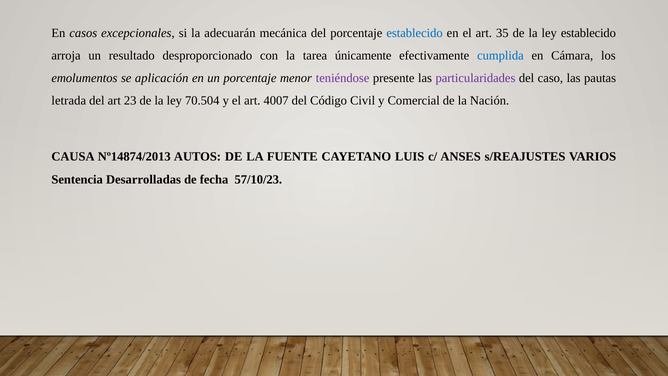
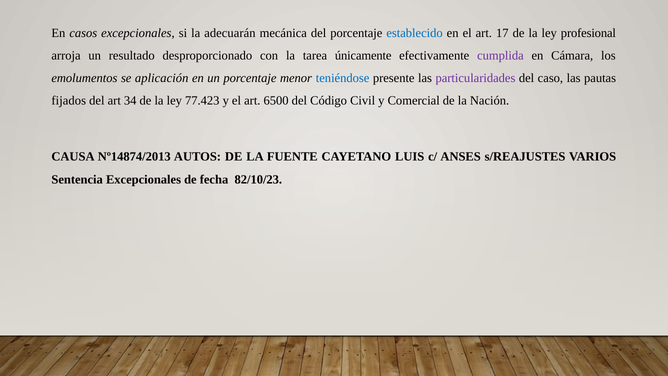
35: 35 -> 17 (502, 33)
ley establecido: establecido -> profesional (588, 33)
cumplida colour: blue -> purple (500, 55)
teniéndose colour: purple -> blue (343, 78)
letrada: letrada -> fijados (69, 101)
23: 23 -> 34 (130, 101)
70.504: 70.504 -> 77.423 (202, 101)
4007: 4007 -> 6500 (276, 101)
Sentencia Desarrolladas: Desarrolladas -> Excepcionales (144, 179)
57/10/23: 57/10/23 -> 82/10/23 (258, 179)
